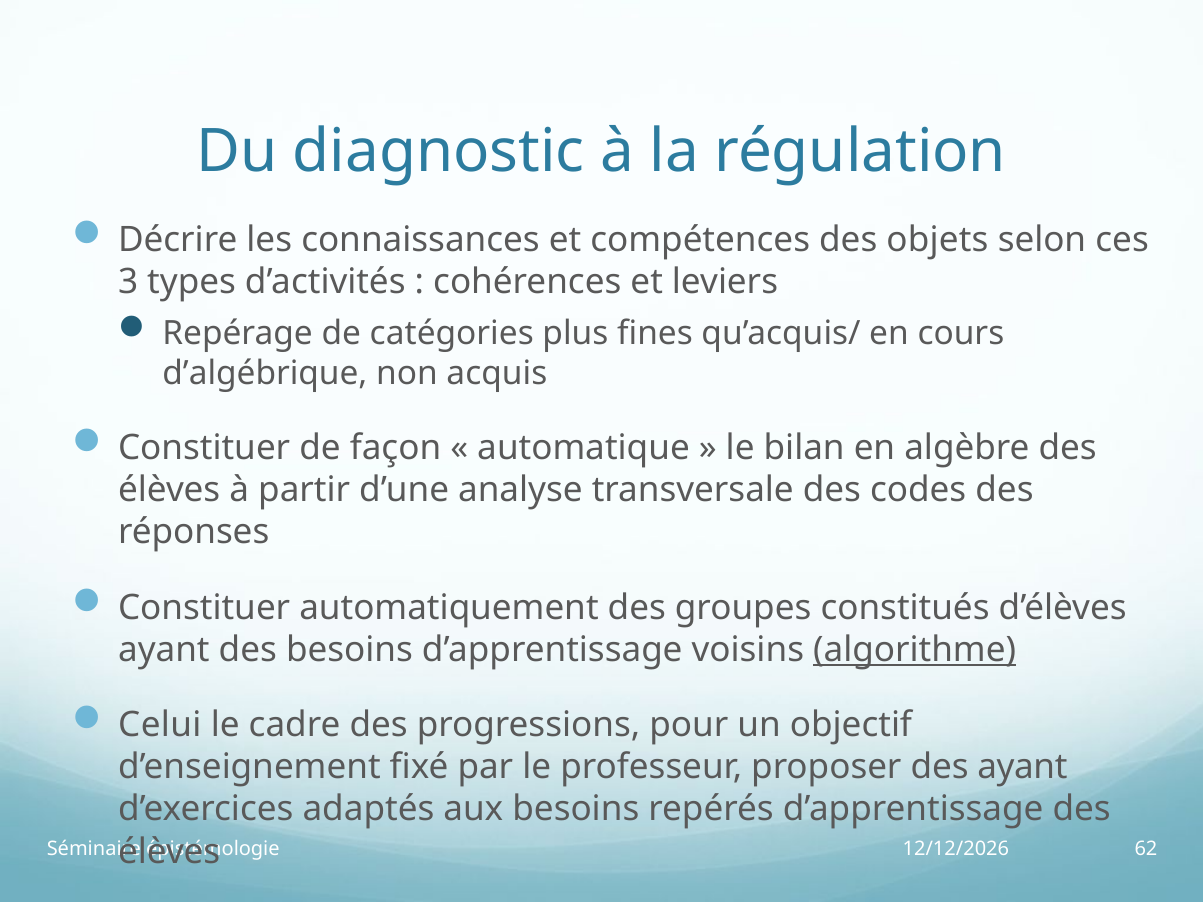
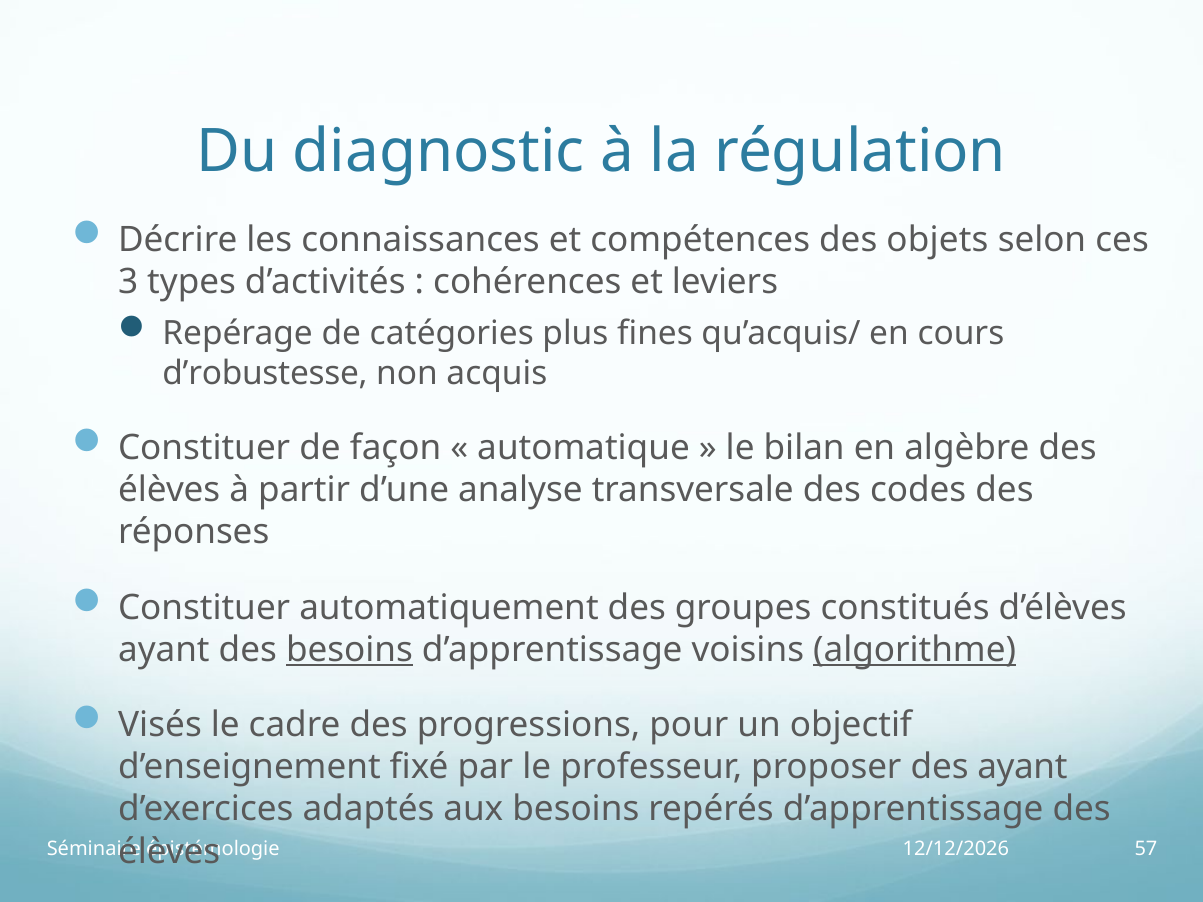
d’algébrique: d’algébrique -> d’robustesse (265, 373)
besoins underline: none -> present (349, 650)
Celui: Celui -> Visés (160, 725)
62: 62 -> 57 (1146, 849)
